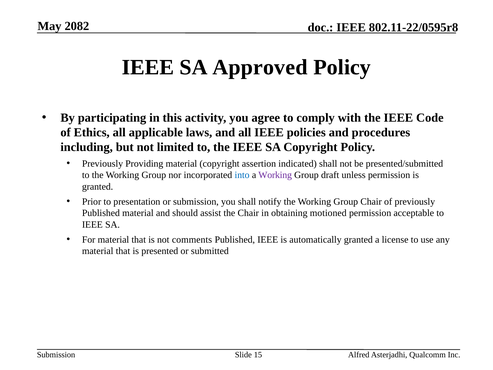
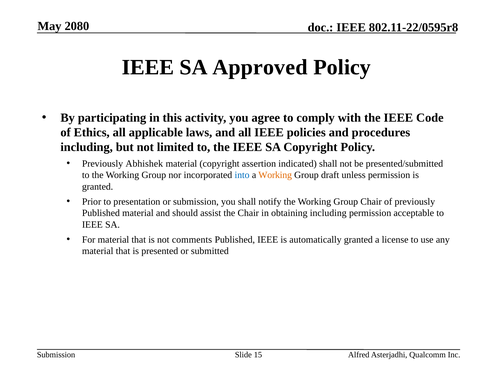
2082: 2082 -> 2080 (77, 26)
Providing: Providing -> Abhishek (144, 164)
Working colour: purple -> orange (275, 175)
obtaining motioned: motioned -> including (328, 213)
